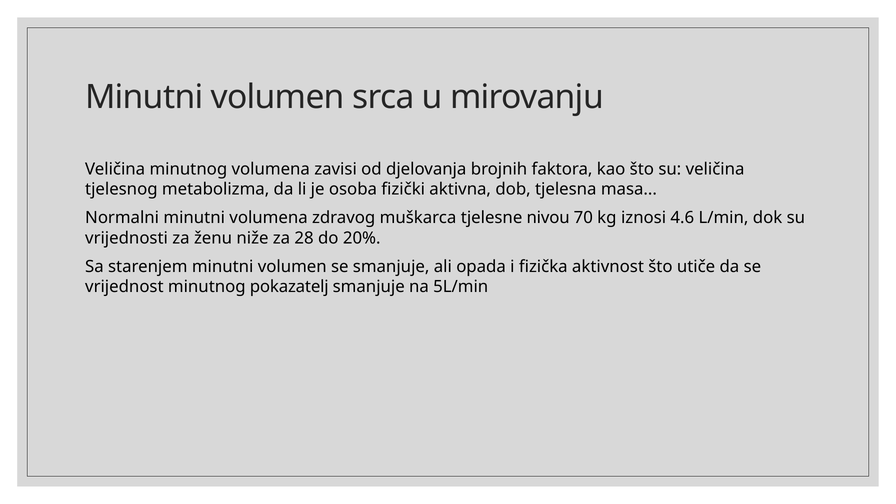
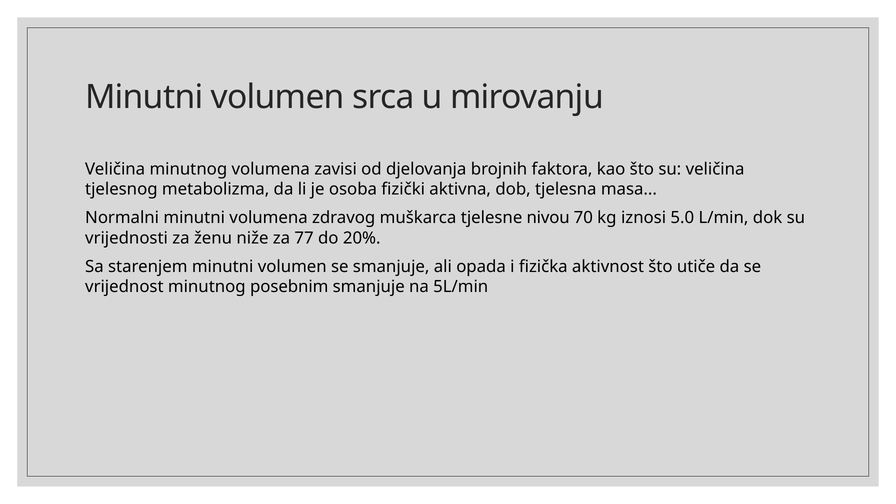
4.6: 4.6 -> 5.0 (682, 218)
28: 28 -> 77 (304, 238)
pokazatelj: pokazatelj -> posebnim (289, 287)
